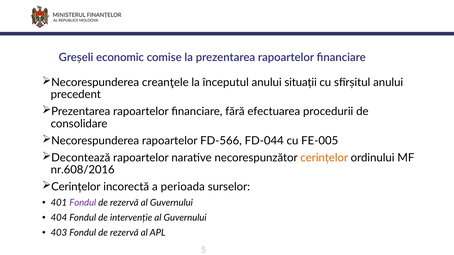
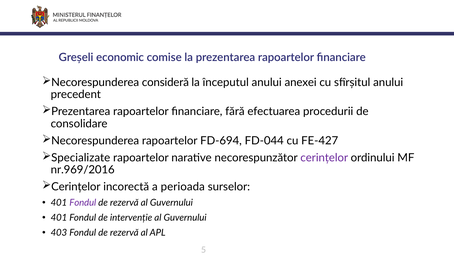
creanţele: creanţele -> consideră (165, 82)
situații: situații -> anexei (301, 82)
FD-566: FD-566 -> FD-694 (221, 141)
FE-005: FE-005 -> FE-427 (320, 141)
Decontează: Decontează -> Specializate (81, 158)
cerințelor colour: orange -> purple (324, 158)
nr.608/2016: nr.608/2016 -> nr.969/2016 (83, 170)
404: 404 -> 401 (59, 218)
